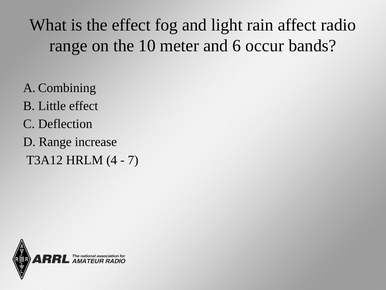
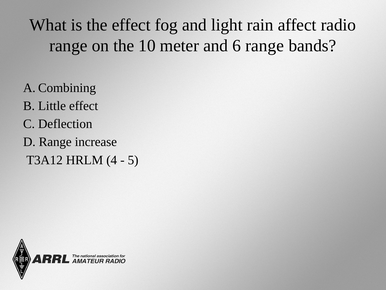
6 occur: occur -> range (265, 46)
7: 7 -> 5 (133, 160)
